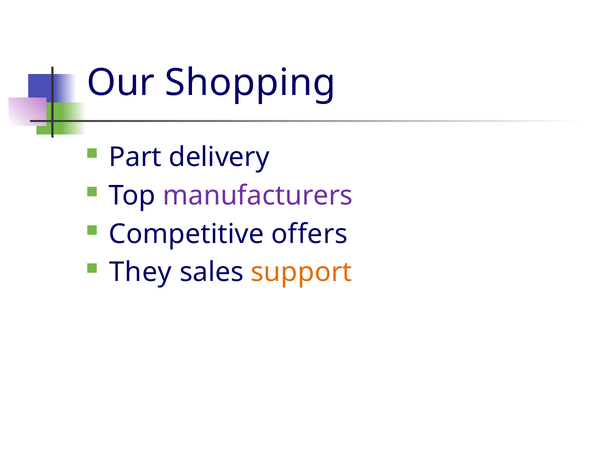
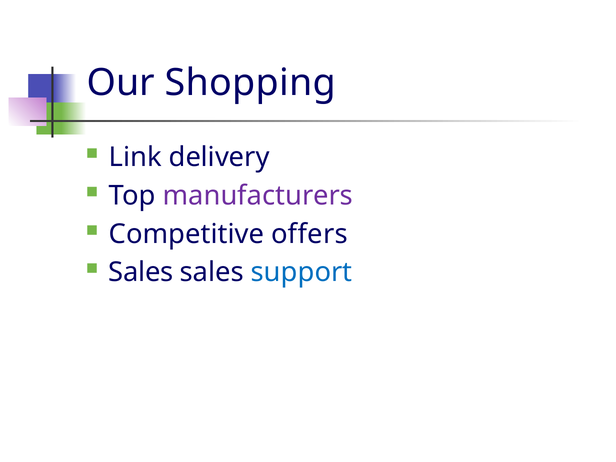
Part: Part -> Link (135, 157)
They: They -> Sales (141, 272)
support colour: orange -> blue (302, 272)
